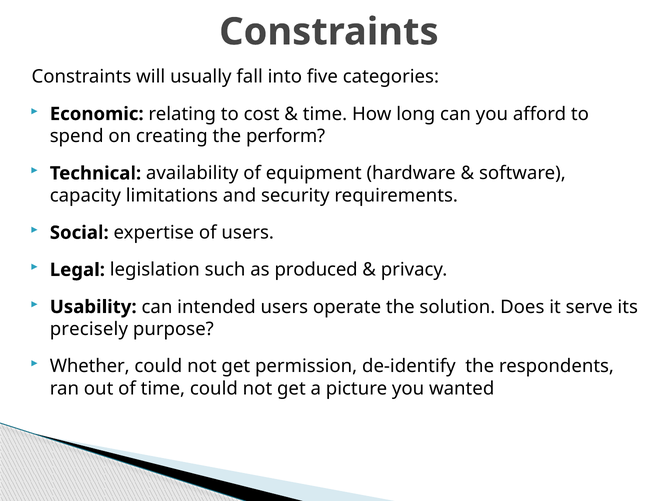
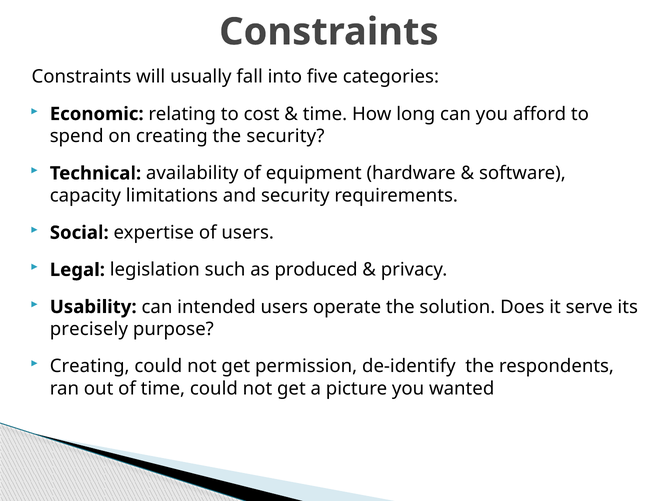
the perform: perform -> security (285, 136)
Whether: Whether -> Creating (90, 367)
